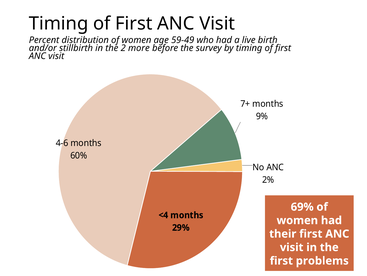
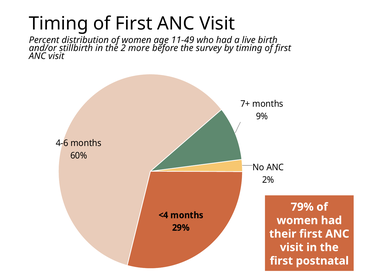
59-49: 59-49 -> 11-49 (183, 40)
69%: 69% -> 79% (302, 206)
problems: problems -> postnatal (322, 260)
